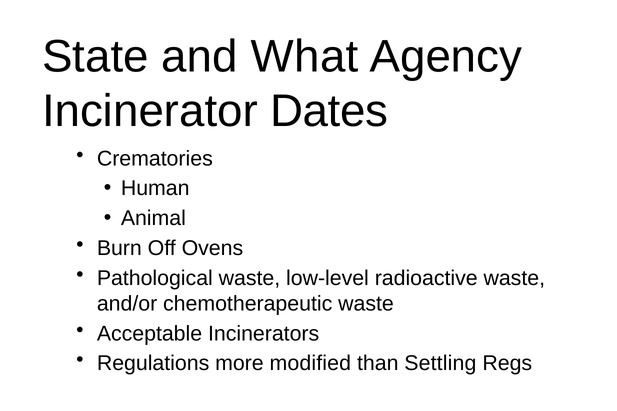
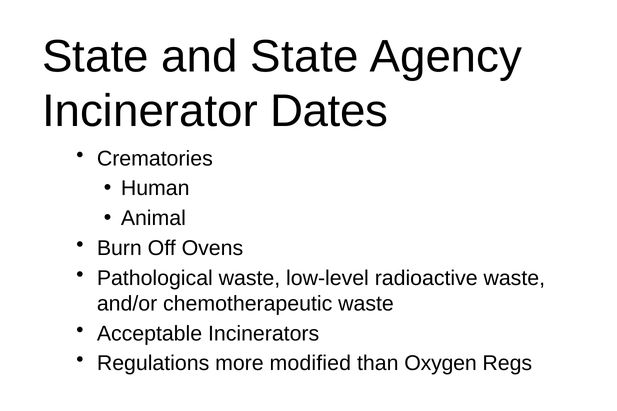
and What: What -> State (305, 57)
Settling: Settling -> Oxygen (441, 364)
